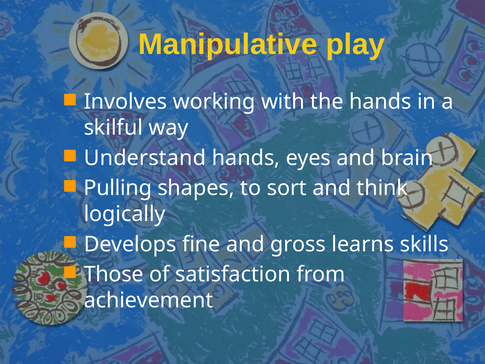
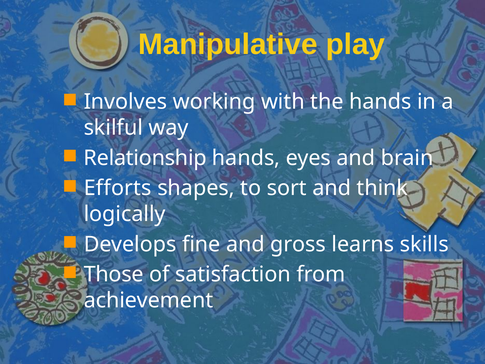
Understand: Understand -> Relationship (145, 158)
Pulling: Pulling -> Efforts (118, 188)
